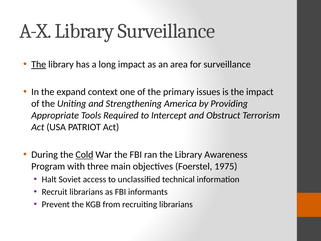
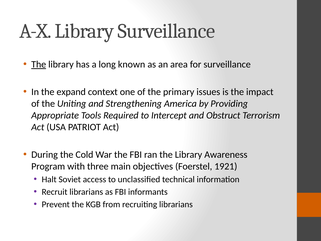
long impact: impact -> known (132, 64)
Cold underline: present -> none (84, 155)
1975: 1975 -> 1921 (226, 166)
